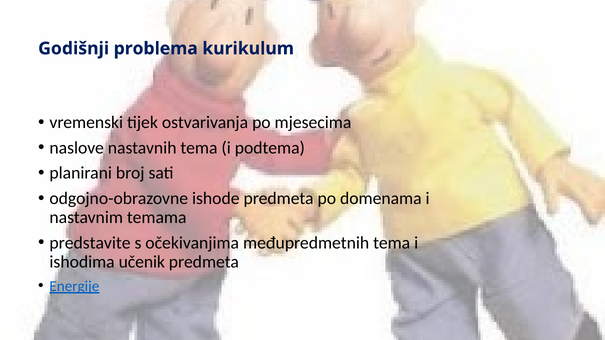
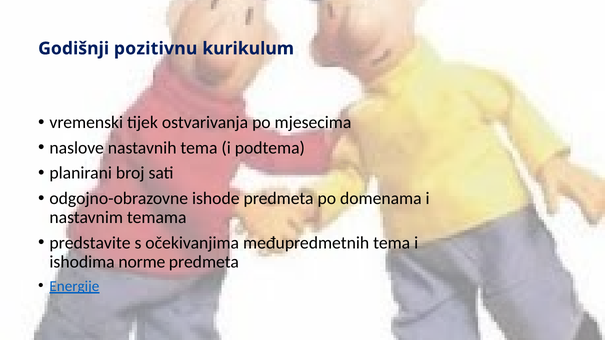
problema: problema -> pozitivnu (156, 49)
učenik: učenik -> norme (142, 262)
